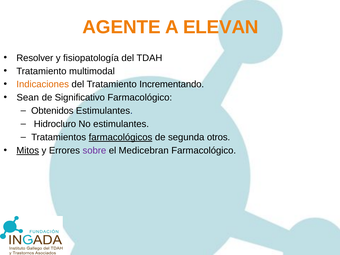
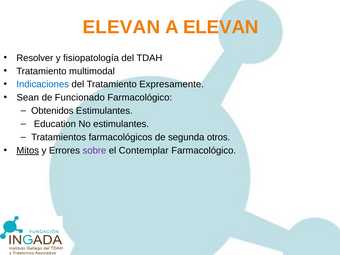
AGENTE: AGENTE -> ELEVAN (121, 27)
Indicaciones colour: orange -> blue (43, 84)
Incrementando: Incrementando -> Expresamente (172, 84)
Significativo: Significativo -> Funcionado (80, 98)
Hidrocluro: Hidrocluro -> Education (55, 124)
farmacológicos underline: present -> none (121, 137)
Medicebran: Medicebran -> Contemplar (144, 151)
